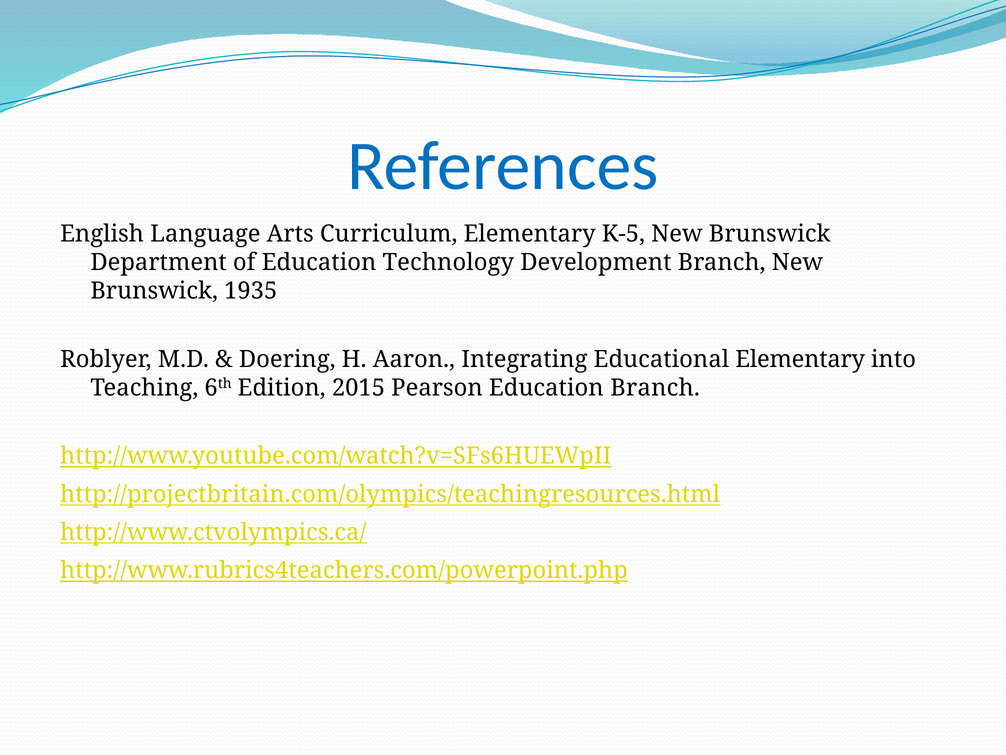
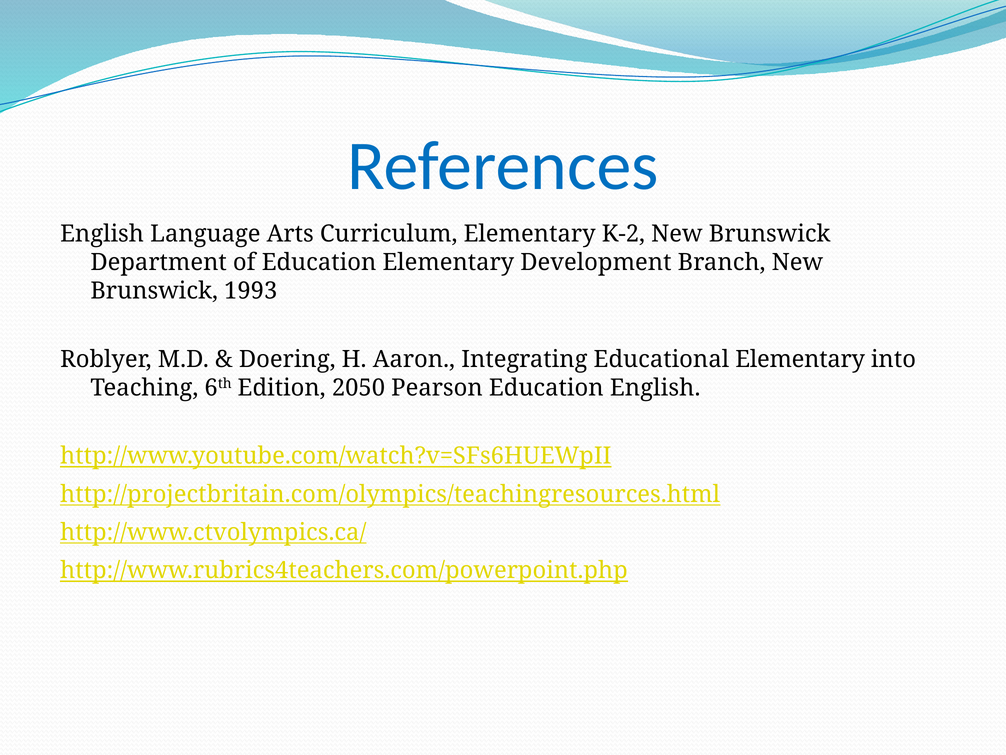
K-5: K-5 -> K-2 (623, 234)
Education Technology: Technology -> Elementary (448, 262)
1935: 1935 -> 1993 (251, 291)
2015: 2015 -> 2050 (358, 388)
Education Branch: Branch -> English (655, 388)
